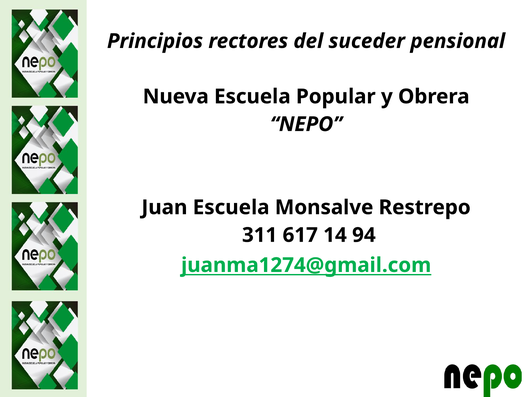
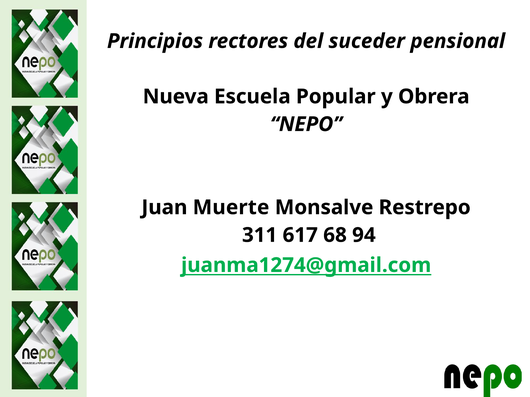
Juan Escuela: Escuela -> Muerte (231, 208)
14: 14 -> 68 (335, 235)
